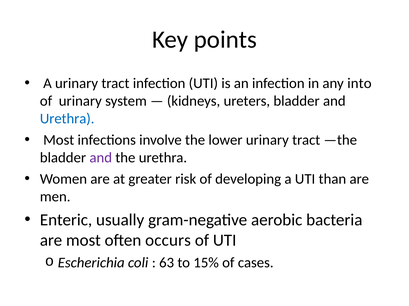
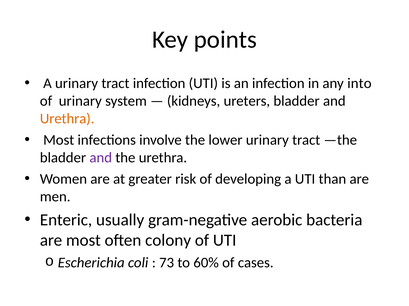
Urethra colour: blue -> orange (67, 119)
occurs: occurs -> colony (168, 241)
63: 63 -> 73 (167, 263)
15%: 15% -> 60% (206, 263)
